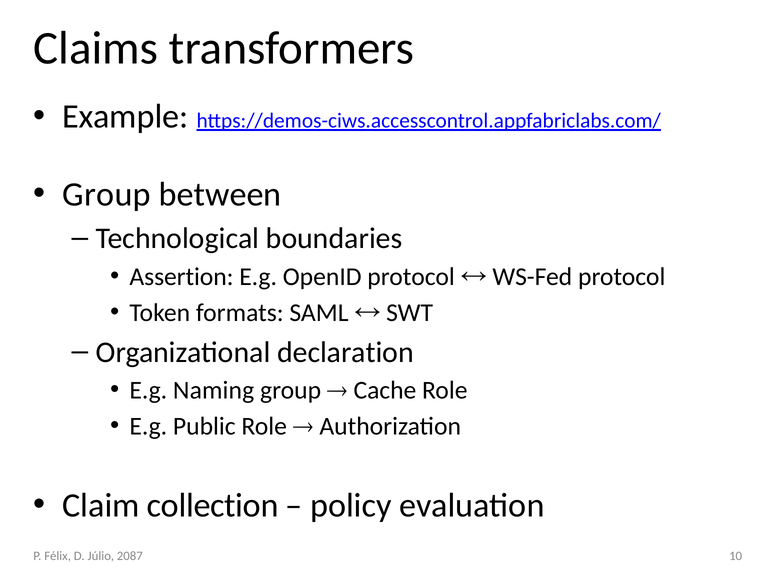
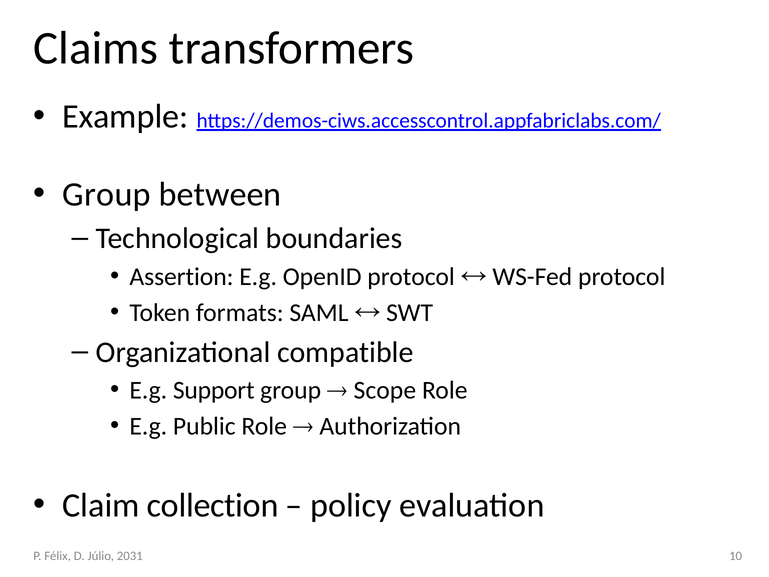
declaration: declaration -> compatible (345, 352)
Naming: Naming -> Support (214, 390)
Cache: Cache -> Scope (385, 390)
2087: 2087 -> 2031 (130, 556)
